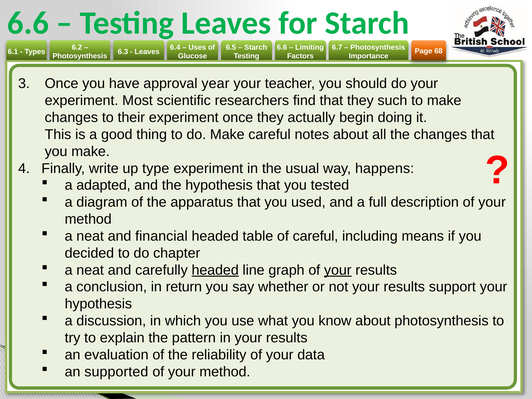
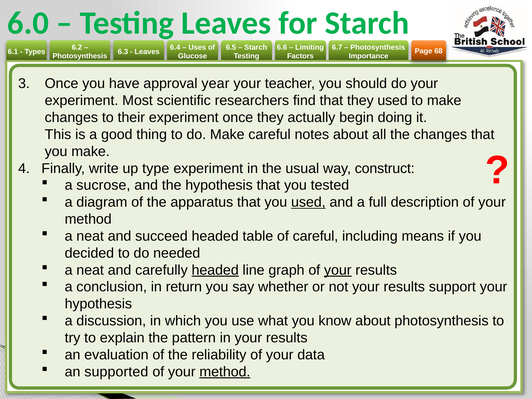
6.6: 6.6 -> 6.0 (28, 23)
they such: such -> used (393, 101)
happens: happens -> construct (385, 168)
adapted: adapted -> sucrose (103, 185)
used underline: none -> present (308, 202)
financial: financial -> succeed (161, 236)
chapter: chapter -> needed (177, 253)
method underline: none -> present (225, 372)
